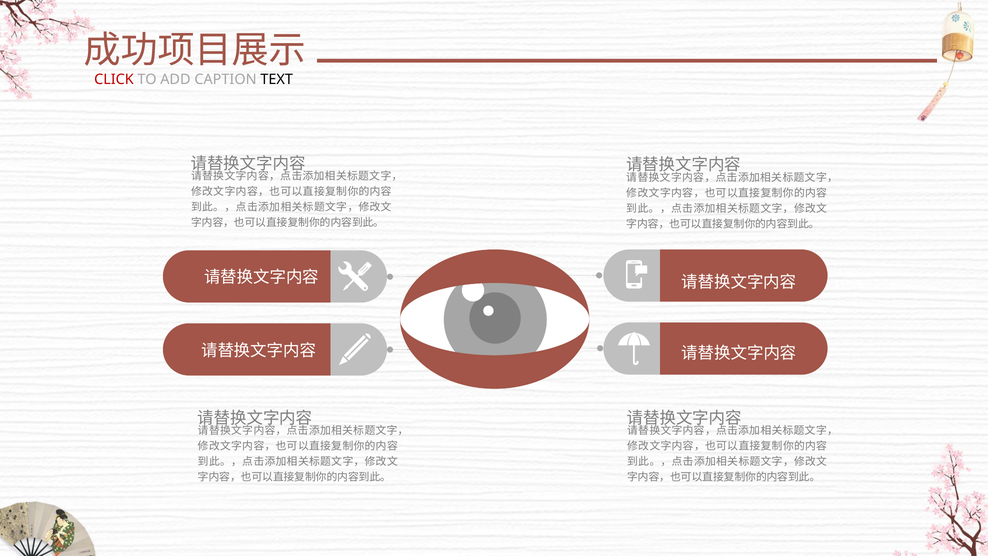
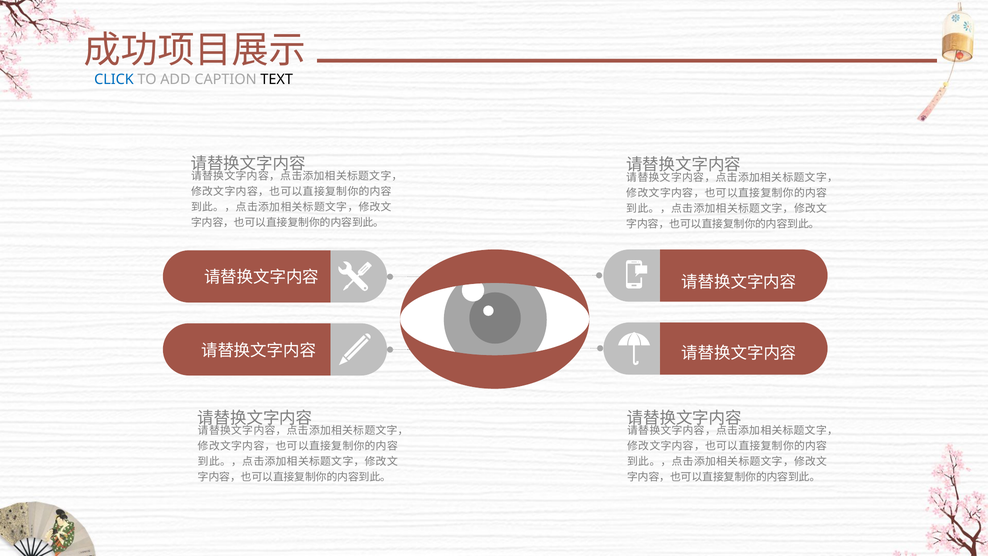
CLICK colour: red -> blue (114, 80)
